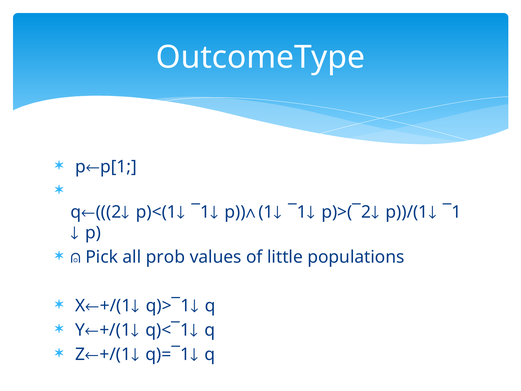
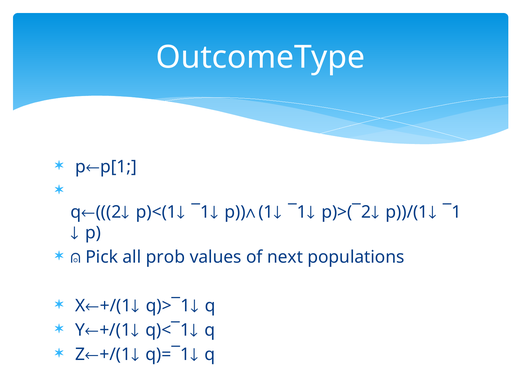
little: little -> next (285, 257)
